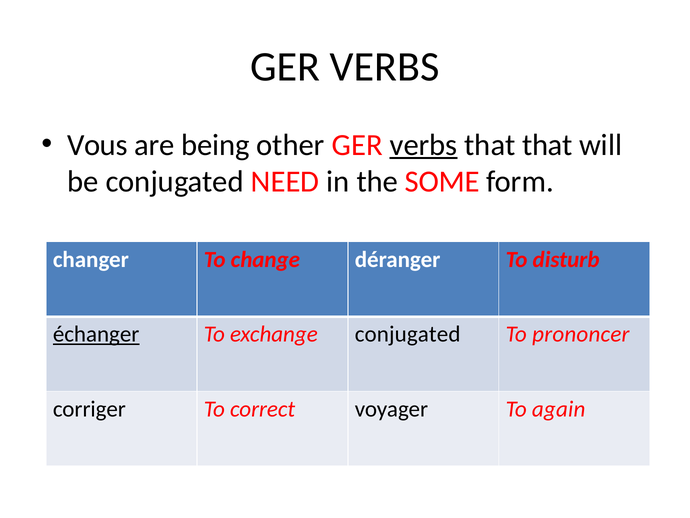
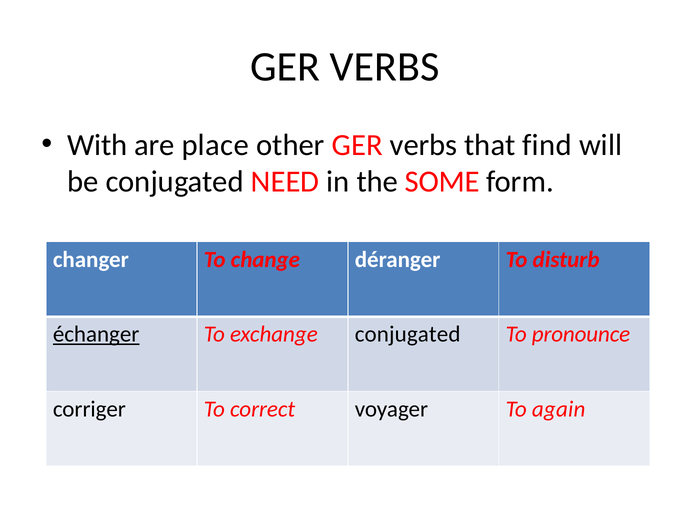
Vous: Vous -> With (97, 145)
being: being -> place (215, 145)
verbs underline: present -> none (424, 145)
that that: that -> find (547, 145)
prononcer: prononcer -> pronounce (581, 334)
